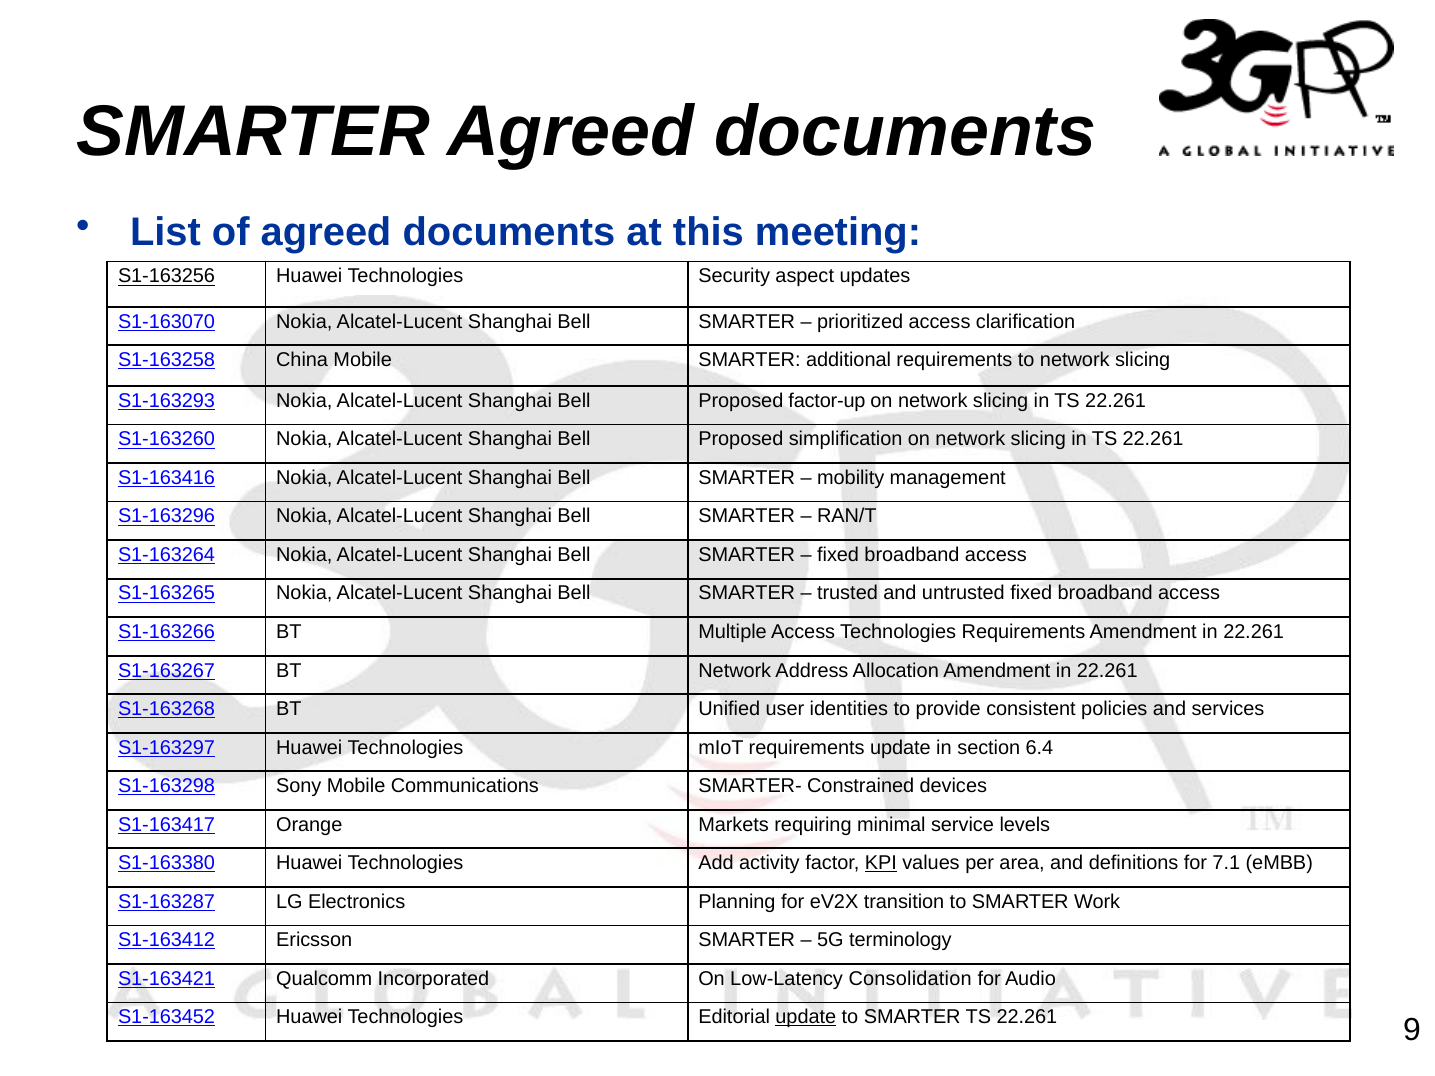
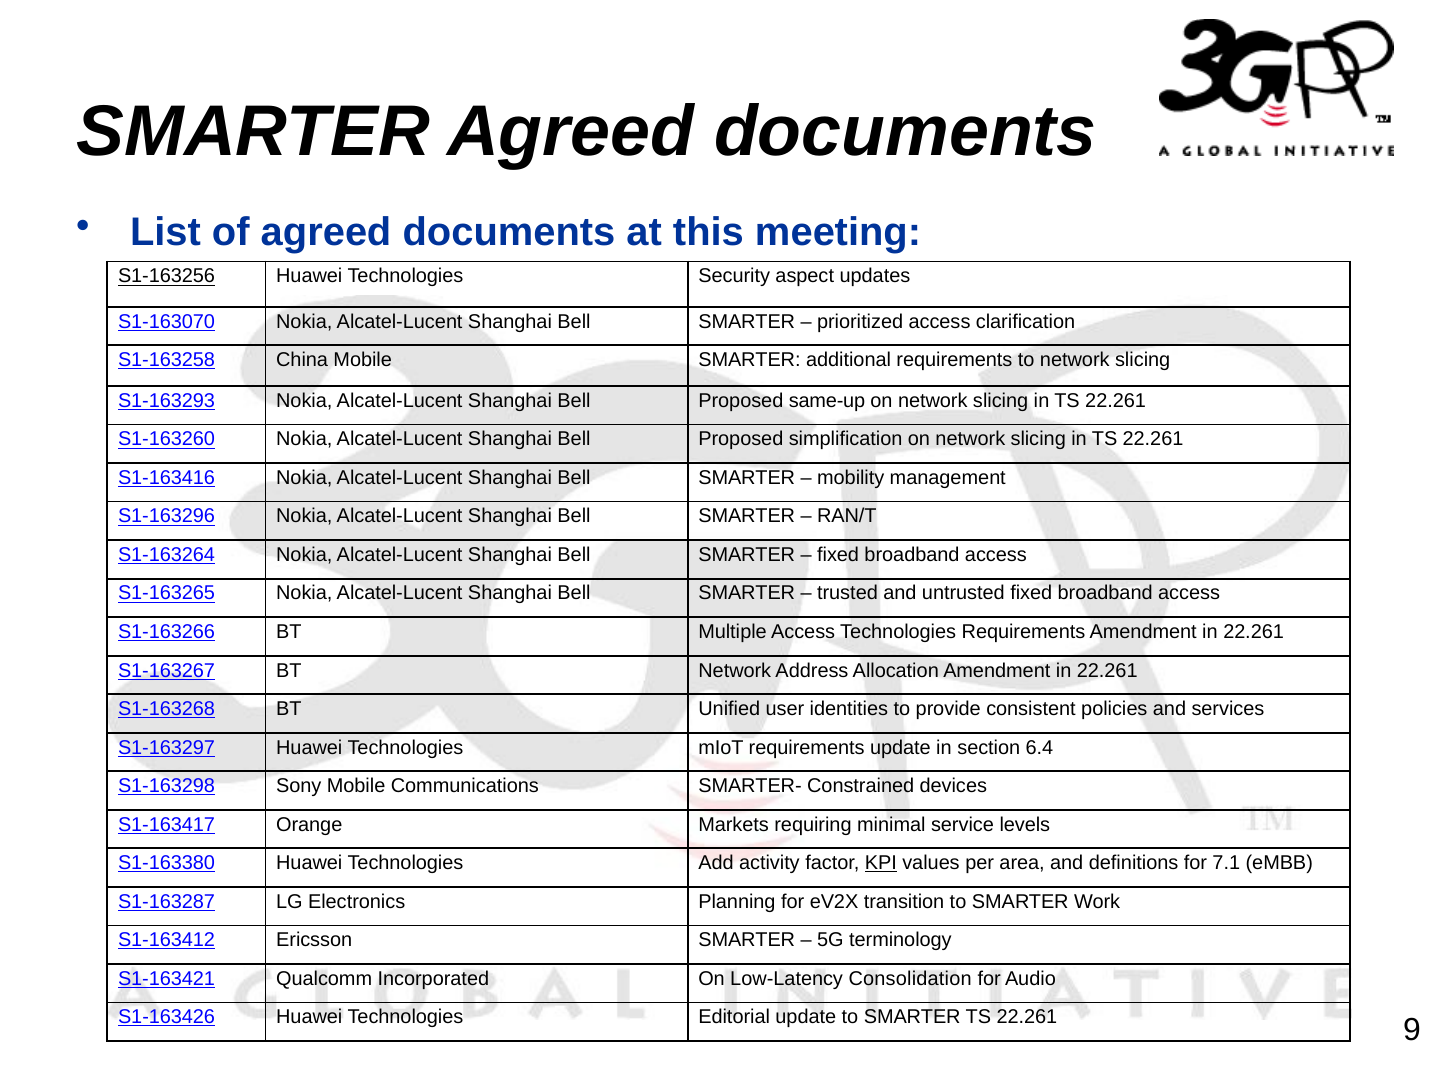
factor-up: factor-up -> same-up (827, 401)
S1-163452: S1-163452 -> S1-163426 (167, 1017)
update underline: present -> none (806, 1017)
